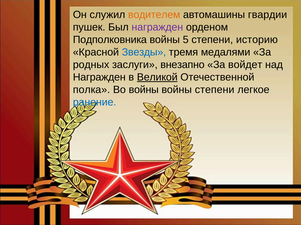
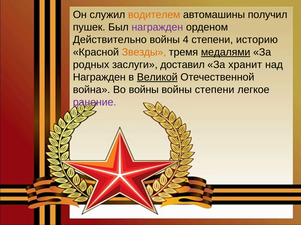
гвардии: гвардии -> получил (268, 15)
Подполковника: Подполковника -> Действительно (110, 40)
5: 5 -> 4 (186, 40)
Звезды colour: blue -> orange (144, 52)
медалями underline: none -> present (226, 52)
внезапно: внезапно -> доставил (182, 65)
войдет: войдет -> хранит (245, 65)
полка: полка -> война (92, 90)
ранение colour: blue -> purple (95, 102)
